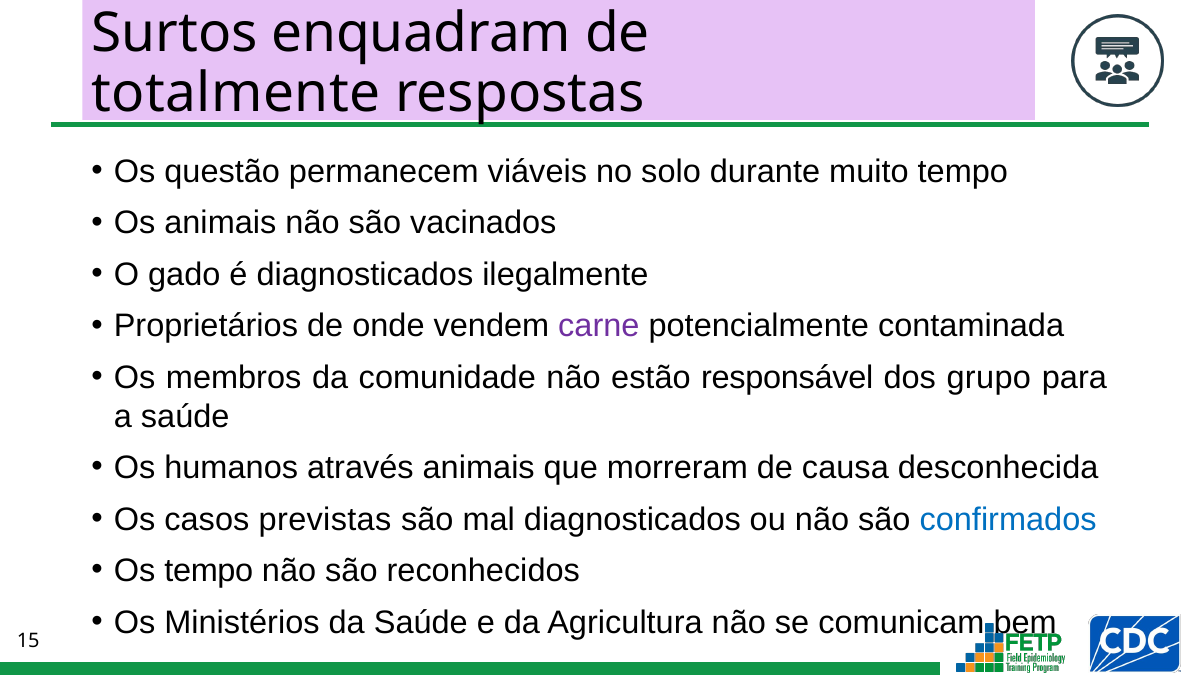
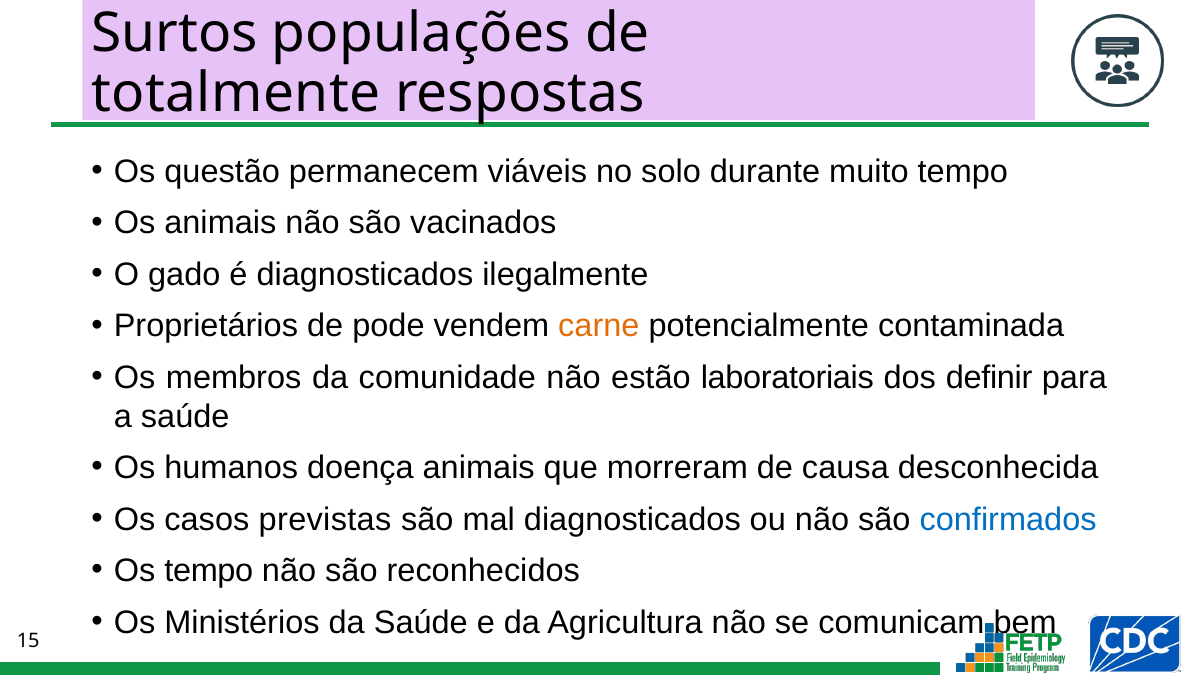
enquadram: enquadram -> populações (421, 34)
onde: onde -> pode (388, 326)
carne colour: purple -> orange (599, 326)
responsável: responsável -> laboratoriais (787, 378)
grupo: grupo -> definir (989, 378)
através: através -> doença (360, 468)
